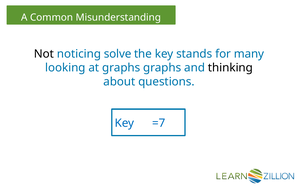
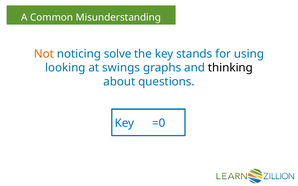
Not colour: black -> orange (44, 54)
many: many -> using (249, 54)
at graphs: graphs -> swings (121, 68)
=7: =7 -> =0 (159, 123)
